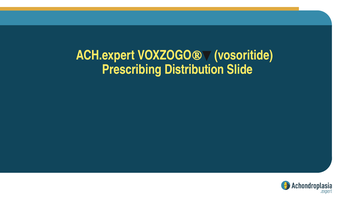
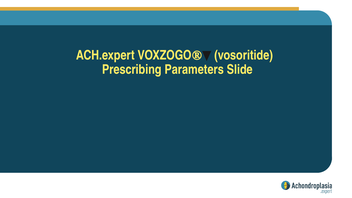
Distribution: Distribution -> Parameters (194, 70)
